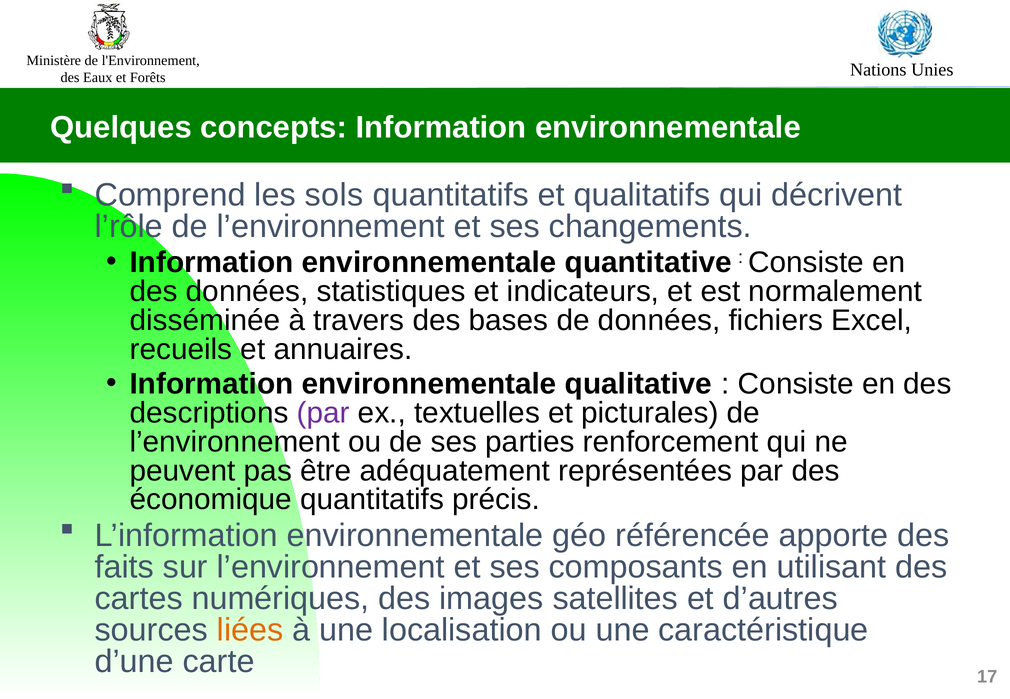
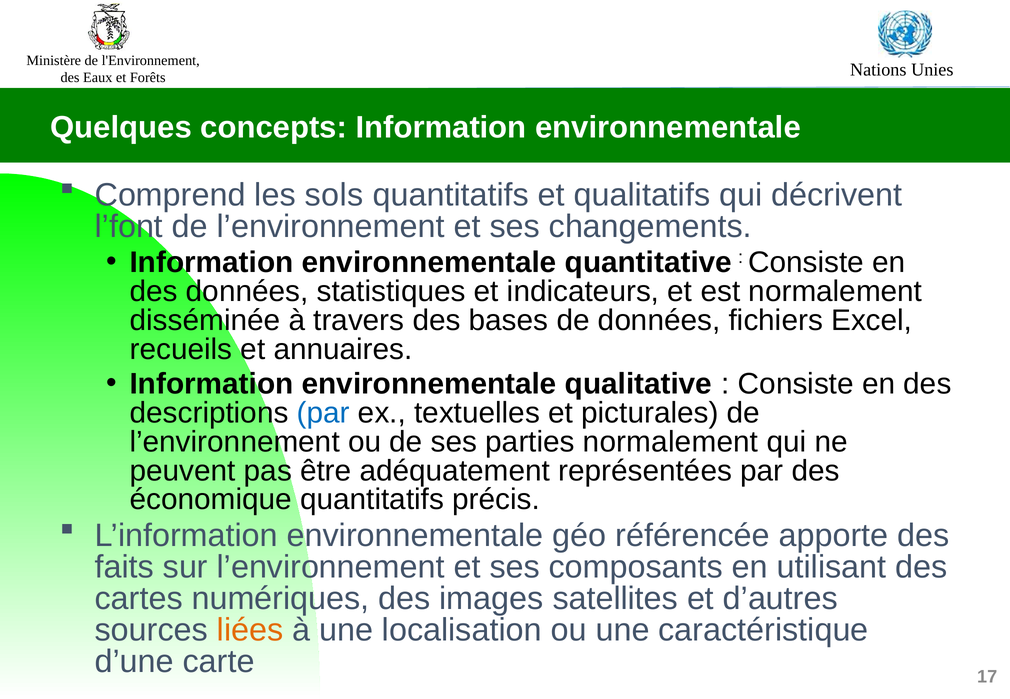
l’rôle: l’rôle -> l’font (129, 227)
par colour: purple -> blue (323, 413)
parties renforcement: renforcement -> normalement (671, 442)
